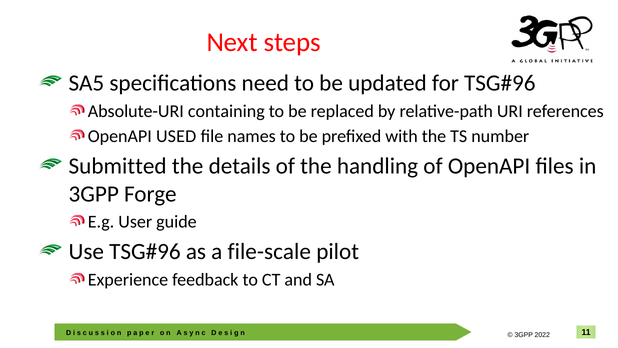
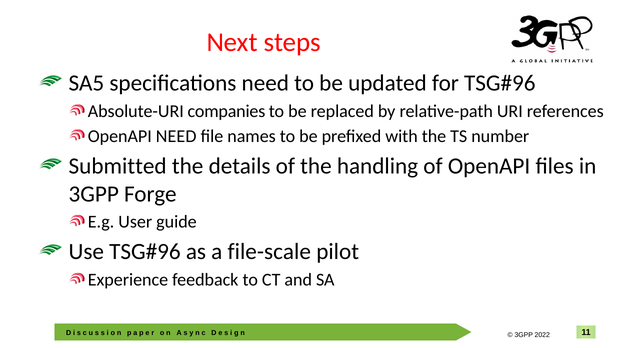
containing: containing -> companies (226, 111)
OpenAPI USED: USED -> NEED (176, 136)
